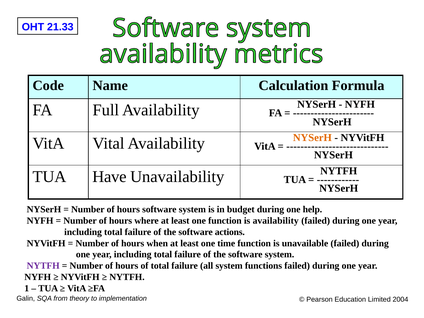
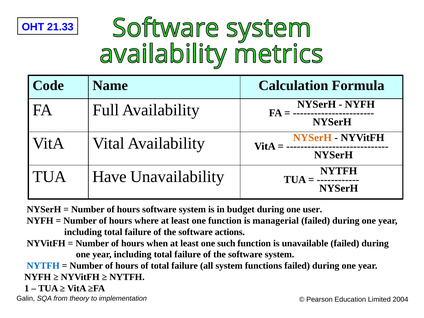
help: help -> user (312, 209)
is availability: availability -> managerial (276, 221)
time: time -> such (226, 243)
NYTFH colour: purple -> blue (43, 266)
